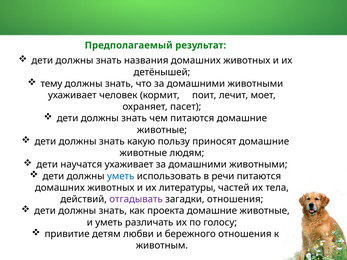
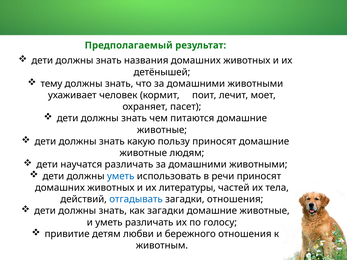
научатся ухаживает: ухаживает -> различать (129, 165)
речи питаются: питаются -> приносят (259, 176)
отгадывать colour: purple -> blue (136, 199)
как проекта: проекта -> загадки (166, 211)
